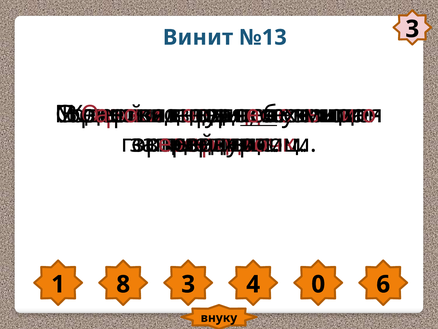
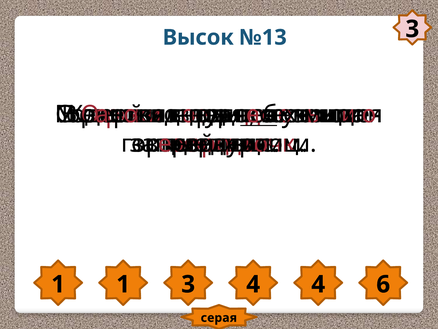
Винит: Винит -> Высок (198, 37)
1 8: 8 -> 1 (123, 284)
4 0: 0 -> 4 (318, 284)
внуку: внуку -> серая (219, 317)
